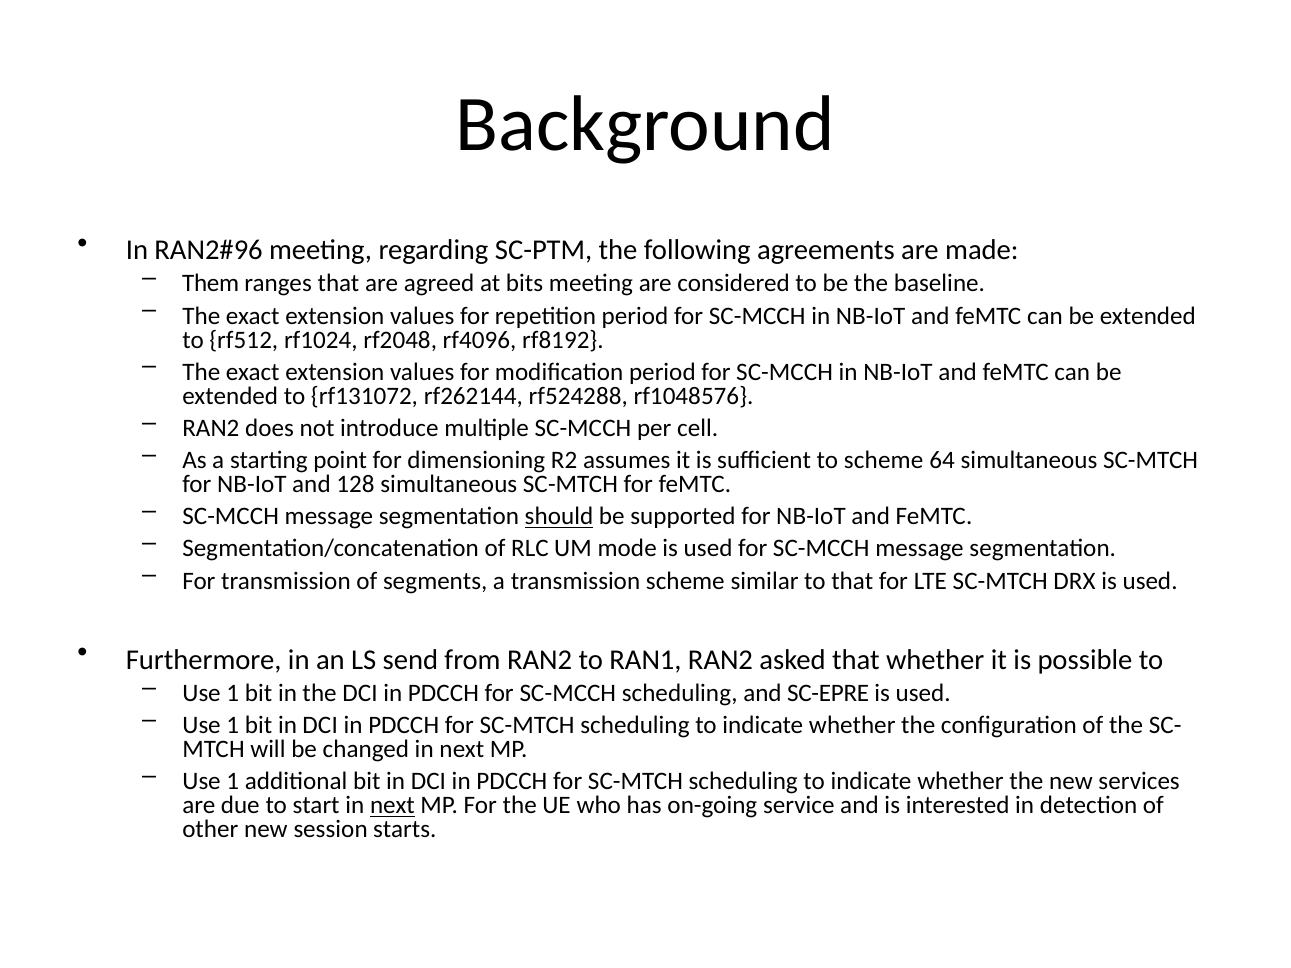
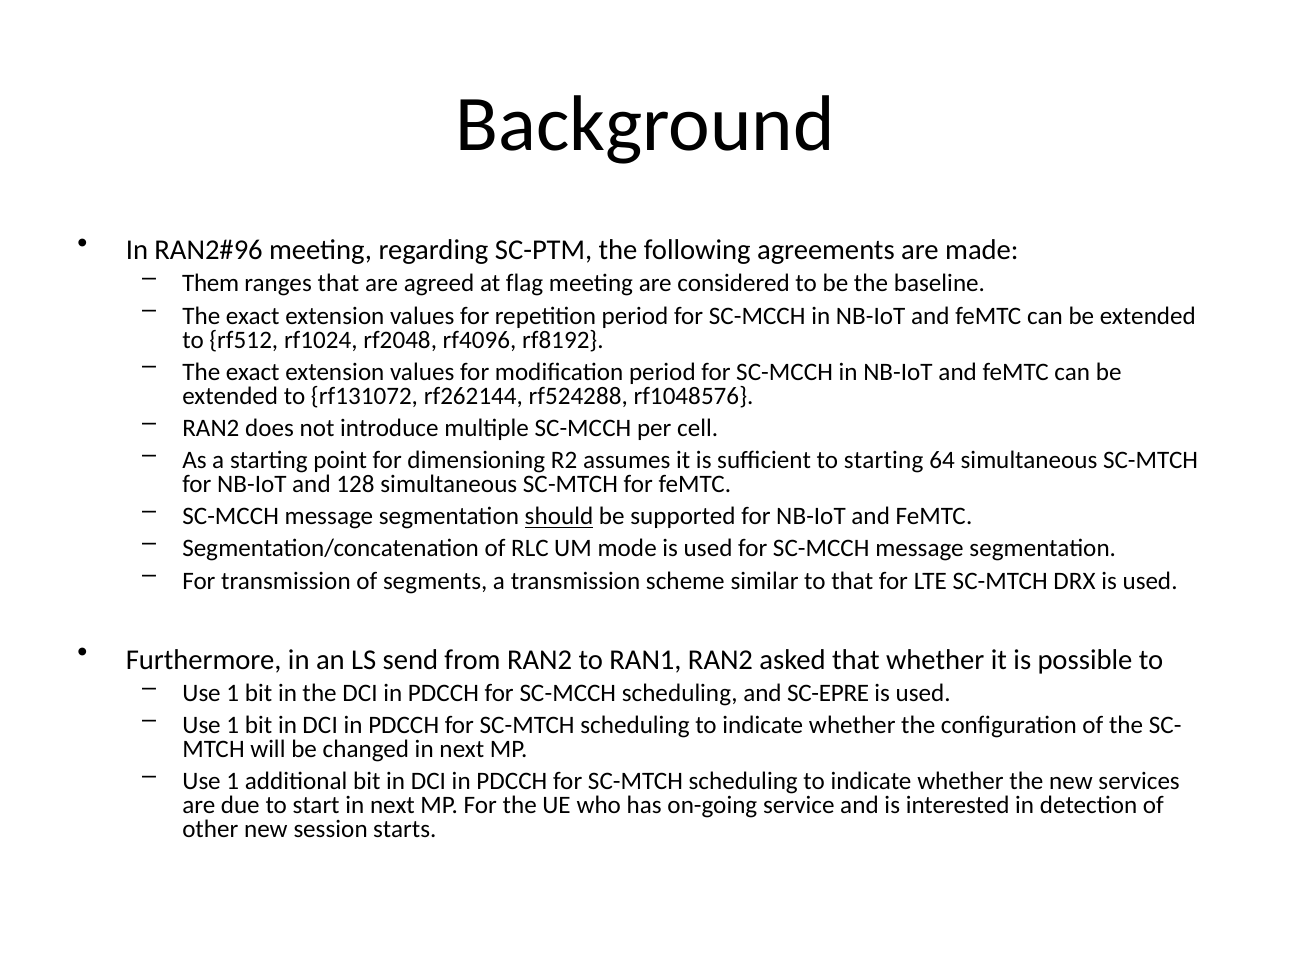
bits: bits -> flag (525, 284)
to scheme: scheme -> starting (884, 460)
next underline: present -> none (392, 806)
